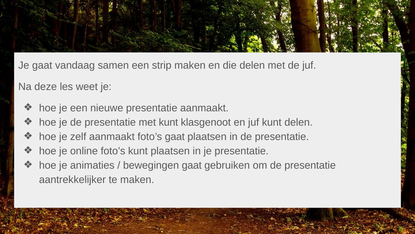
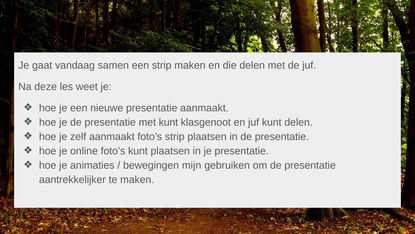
foto’s gaat: gaat -> strip (175, 136)
bewegingen gaat: gaat -> mijn (192, 165)
